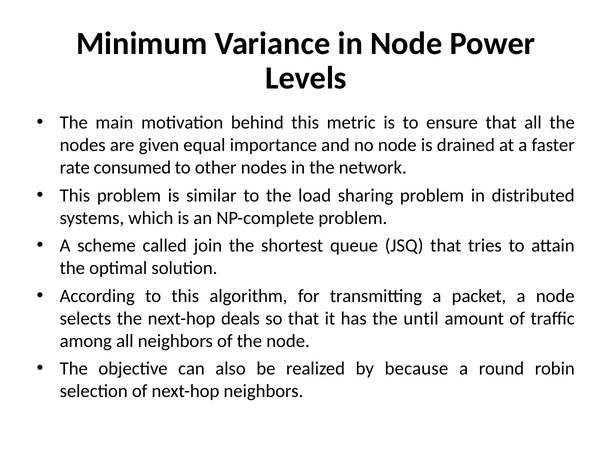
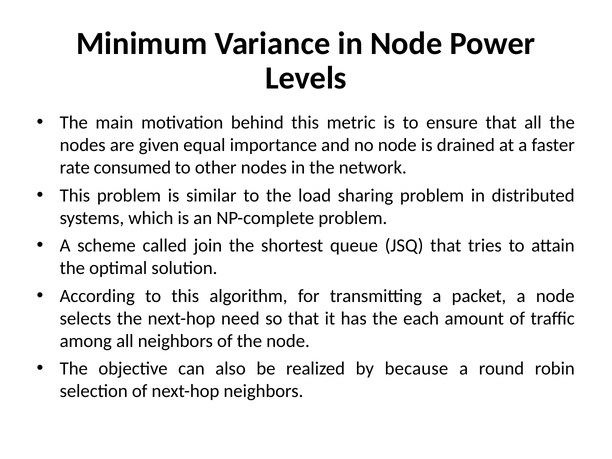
deals: deals -> need (240, 318)
until: until -> each (421, 318)
